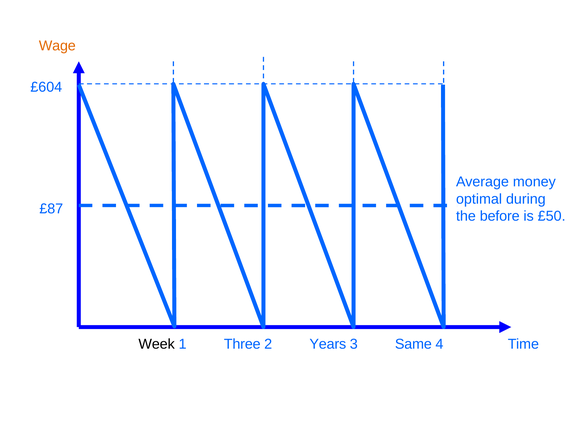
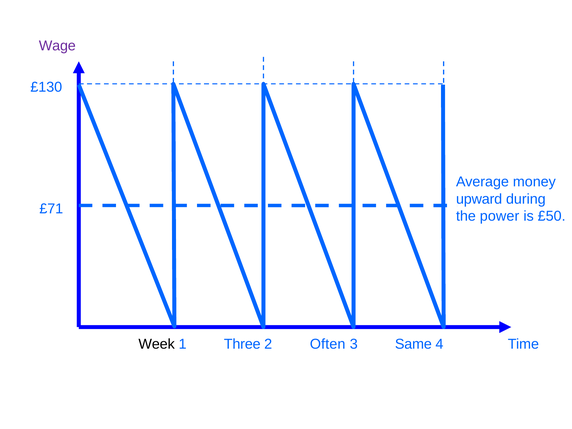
Wage colour: orange -> purple (57, 46)
£604: £604 -> £130 (46, 87)
optimal: optimal -> upward (479, 199)
£87: £87 -> £71 (51, 209)
before: before -> power (500, 216)
Years: Years -> Often (328, 344)
